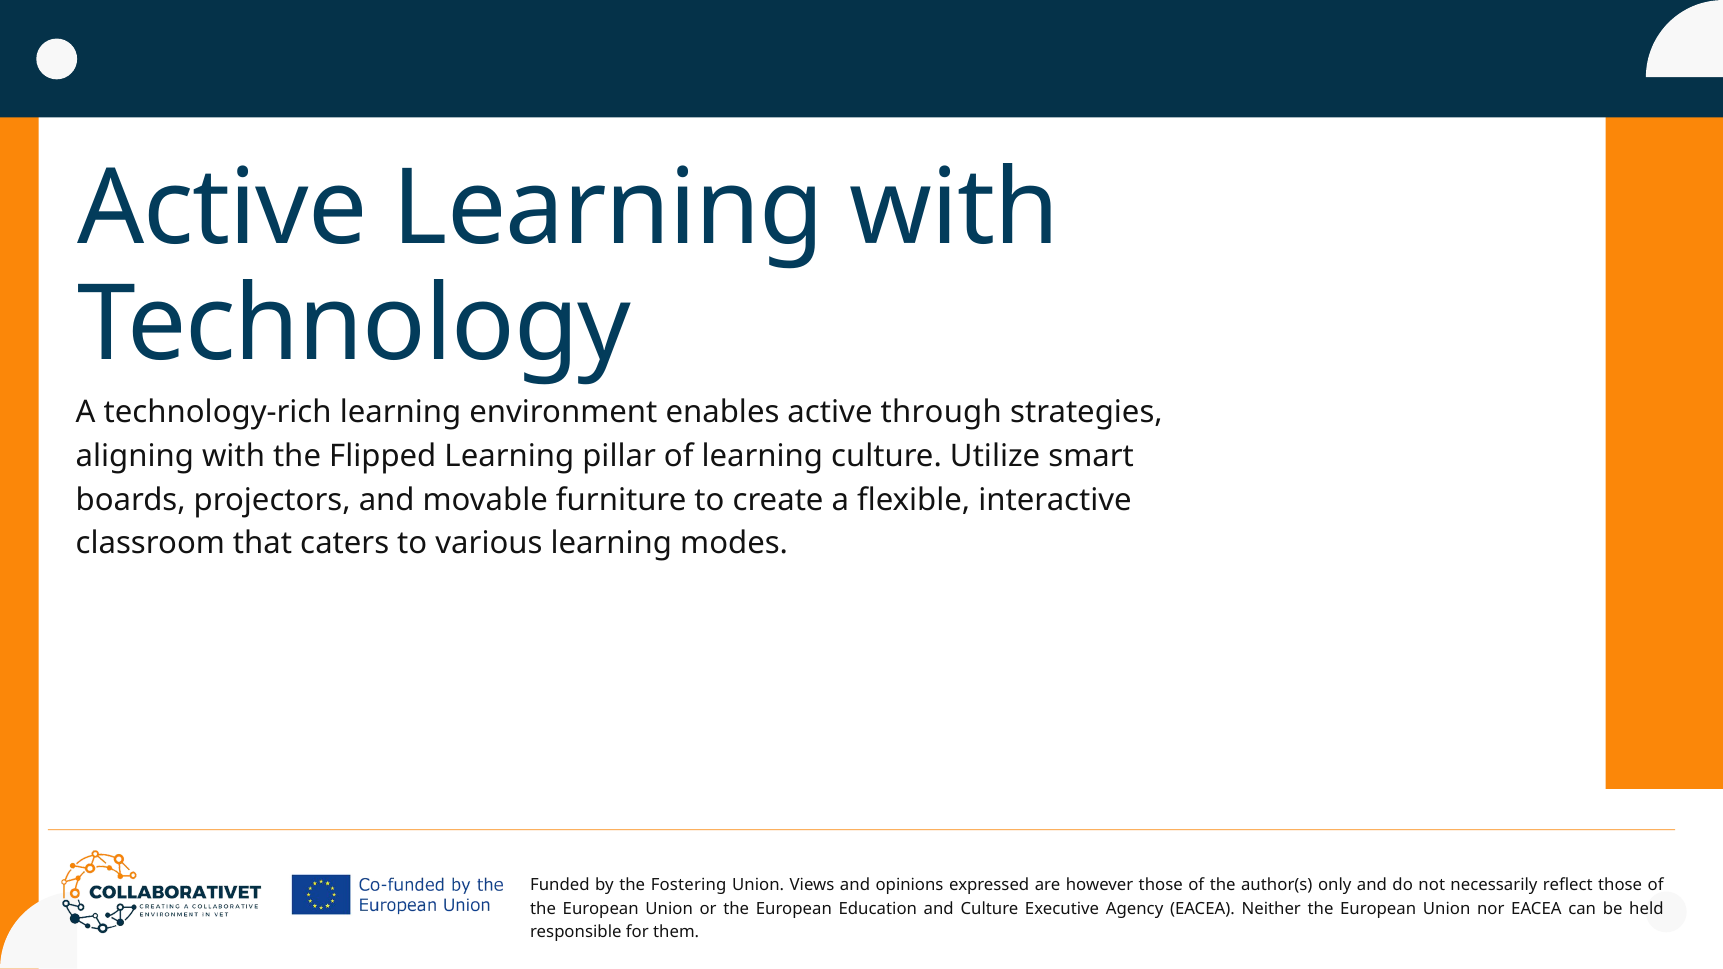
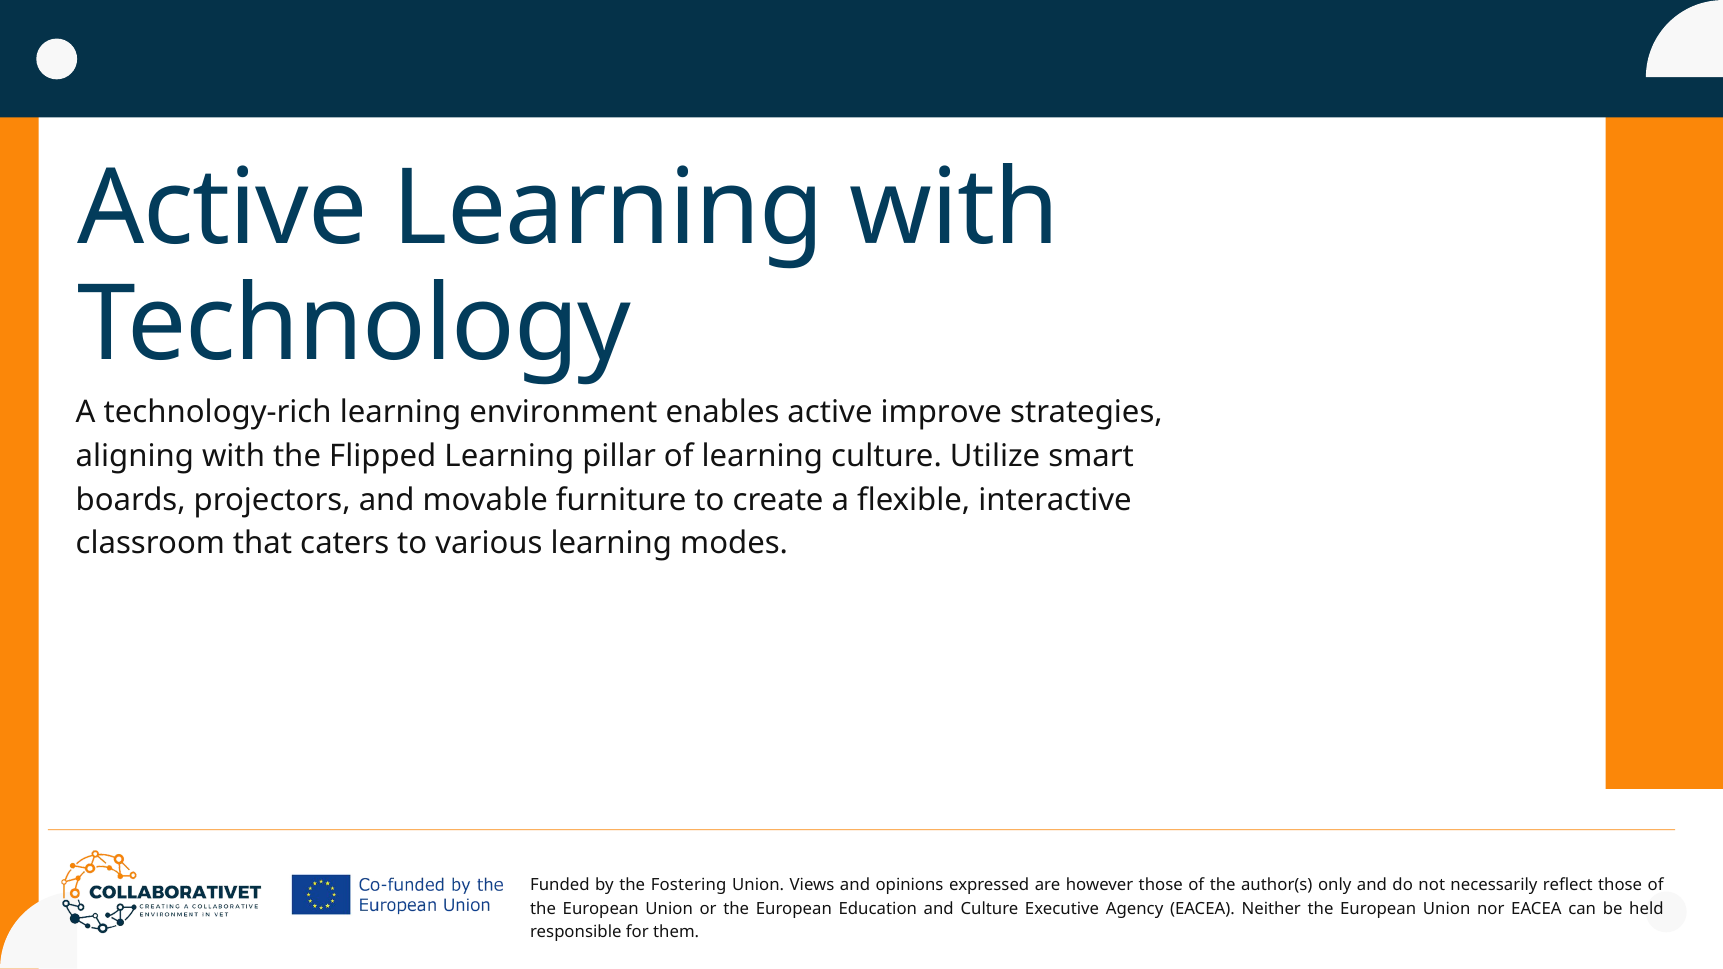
through: through -> improve (941, 413)
